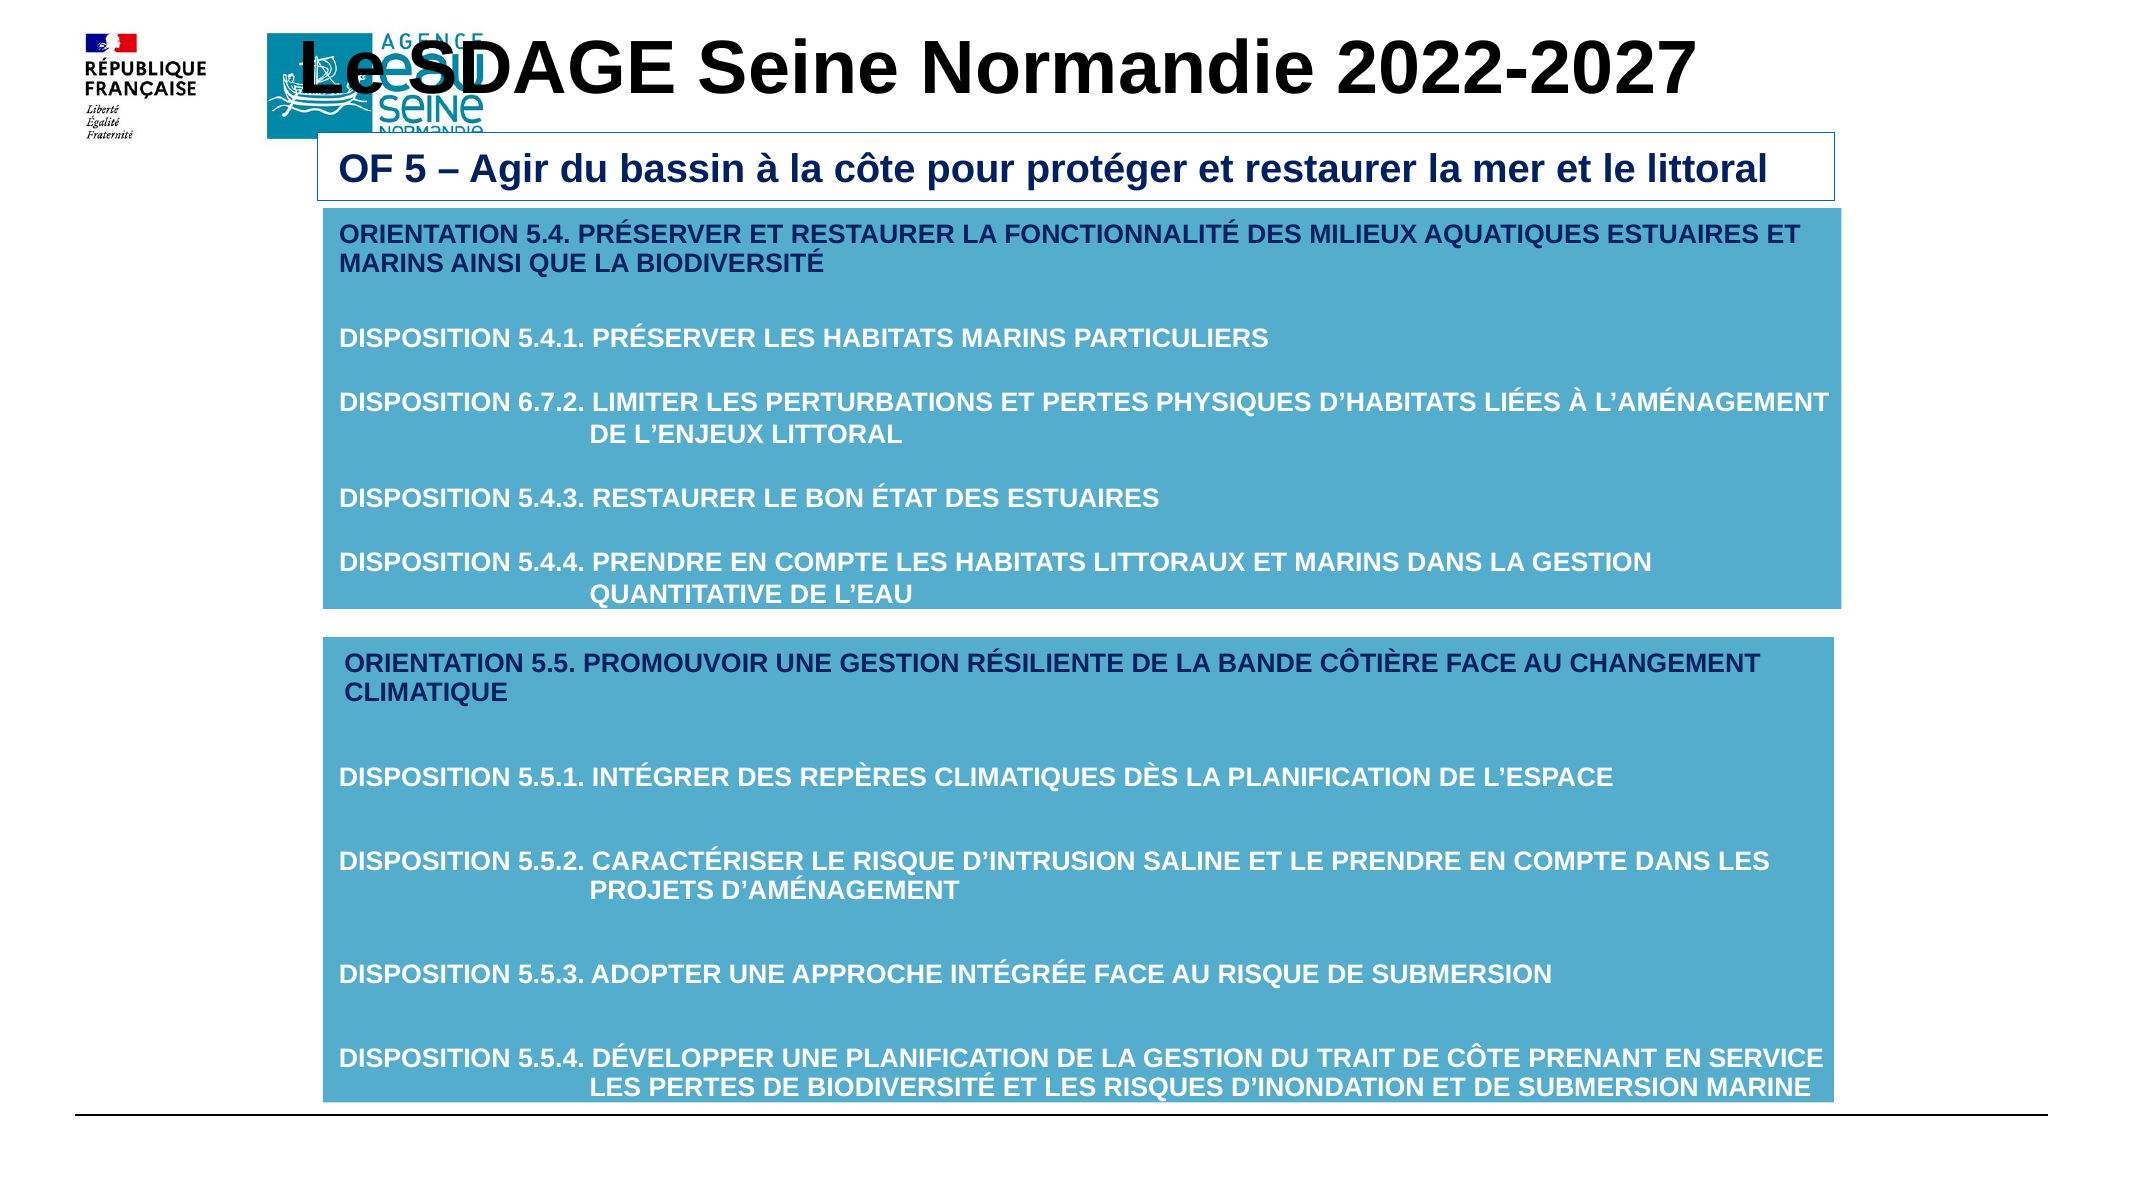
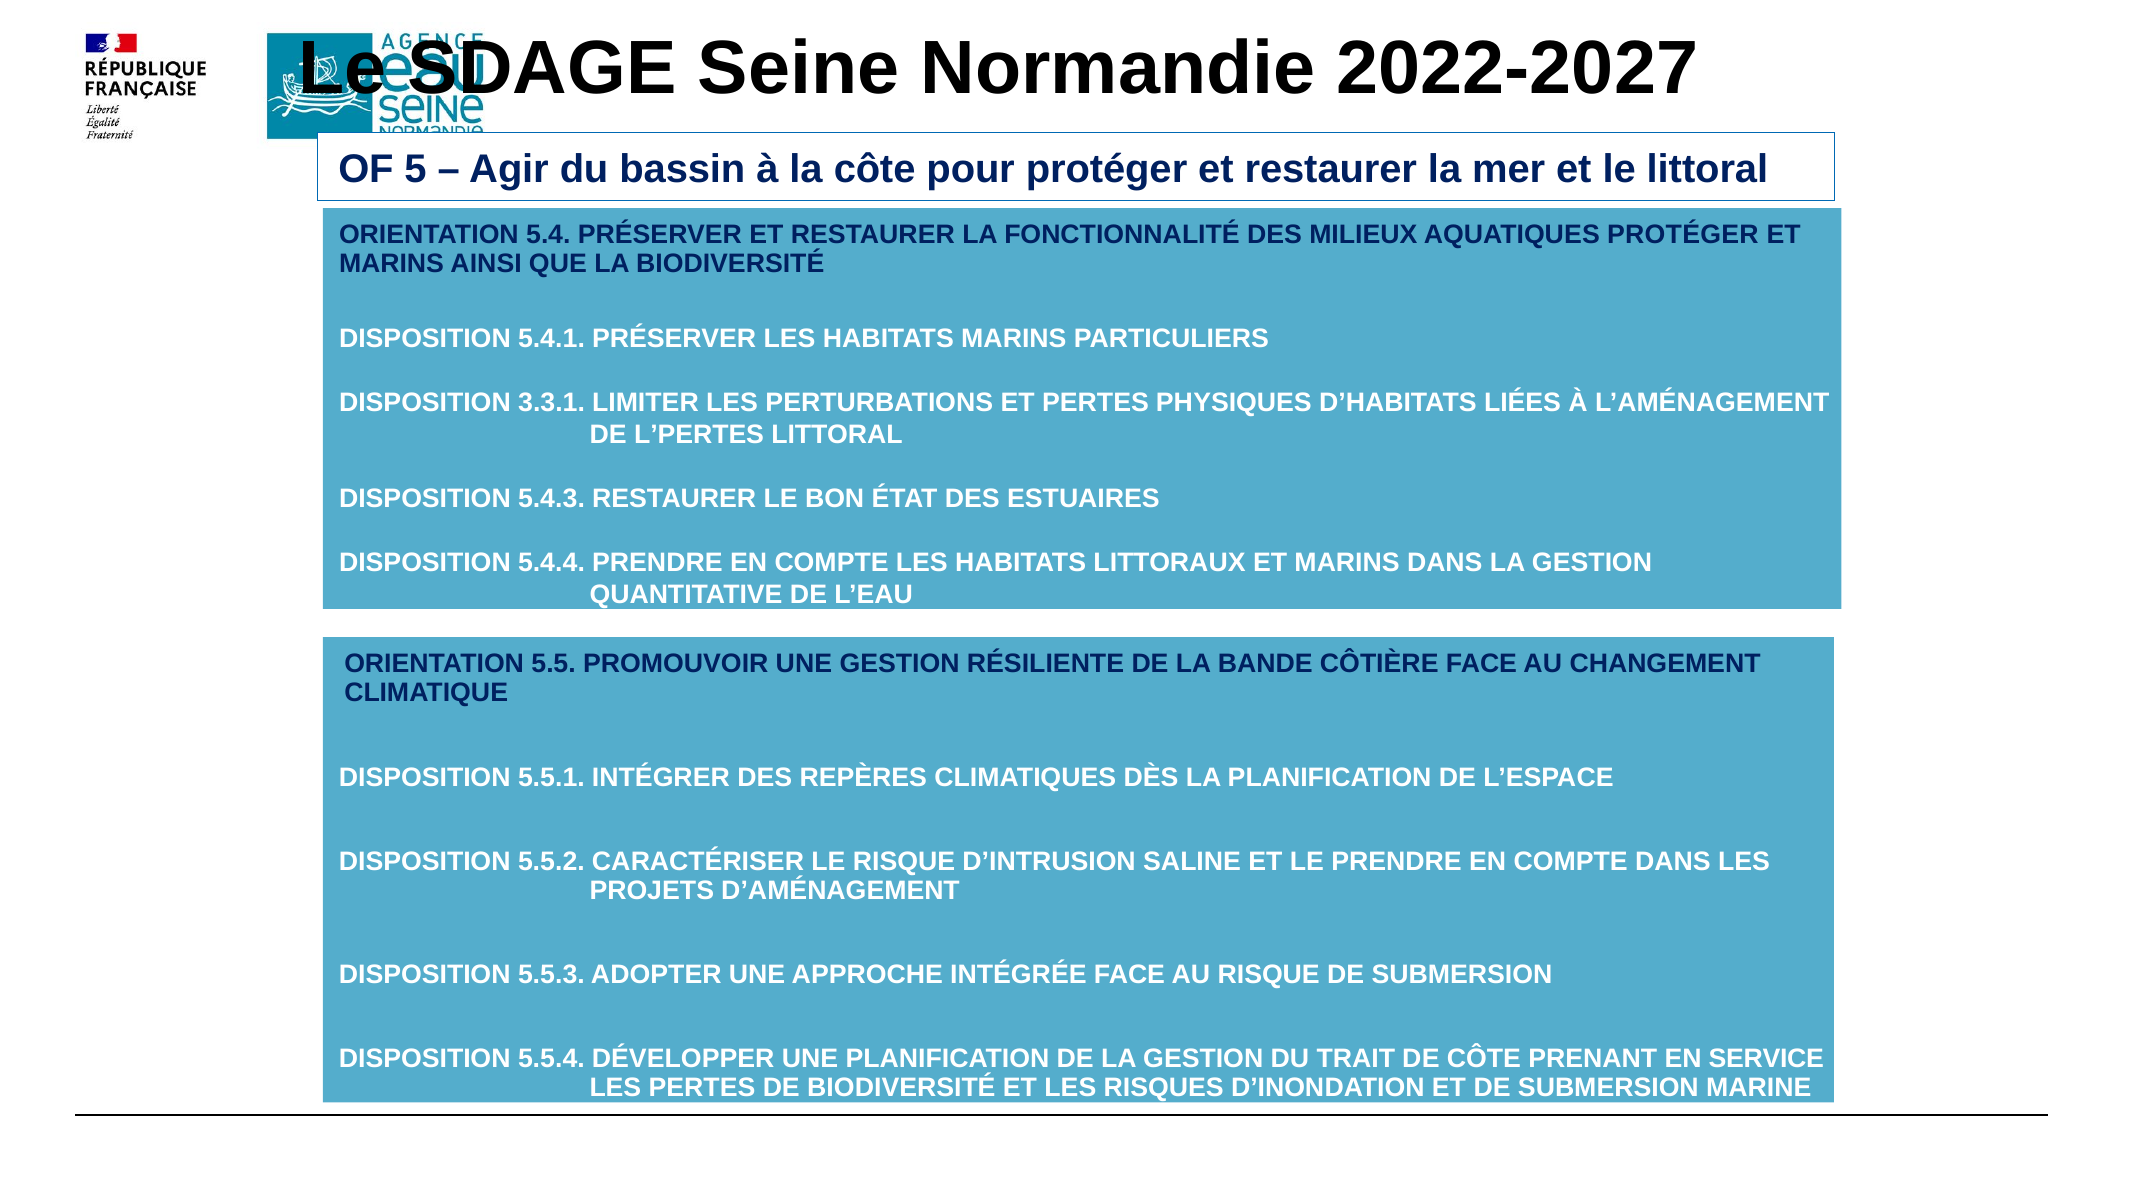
AQUATIQUES ESTUAIRES: ESTUAIRES -> PROTÉGER (1683, 235)
6.7.2: 6.7.2 -> 3.3.1 (552, 403)
L’ENJEUX: L’ENJEUX -> L’PERTES (699, 435)
